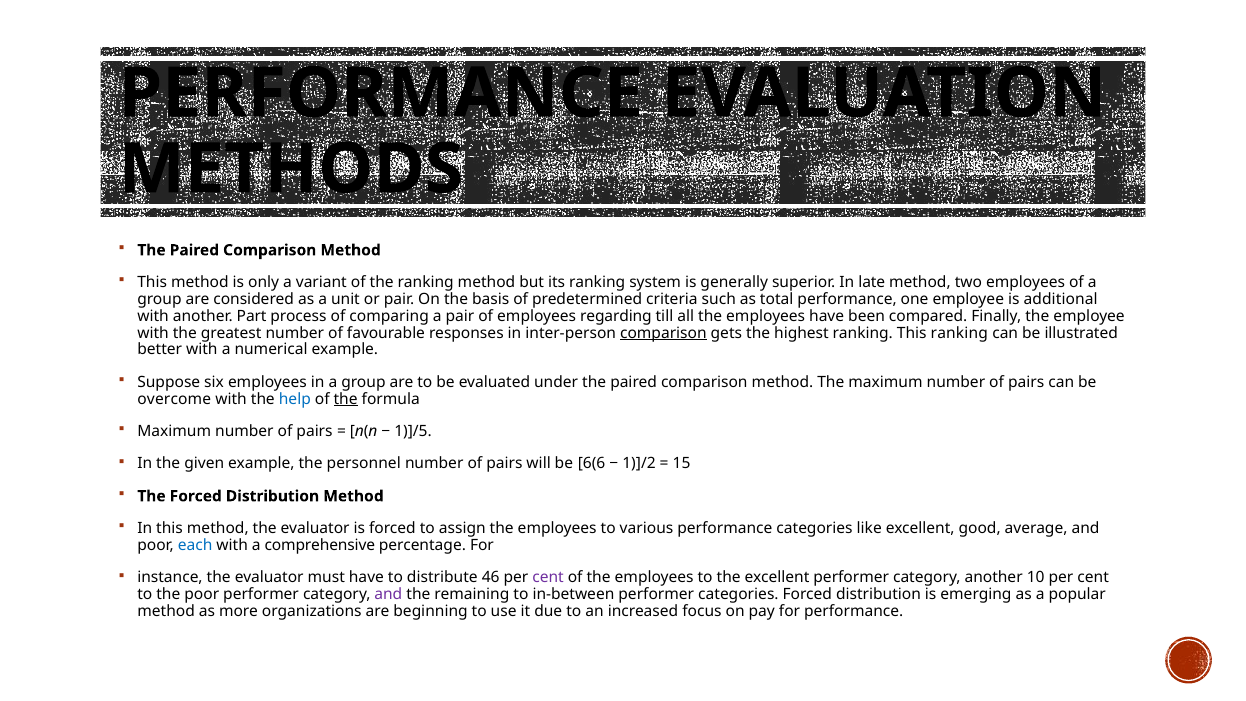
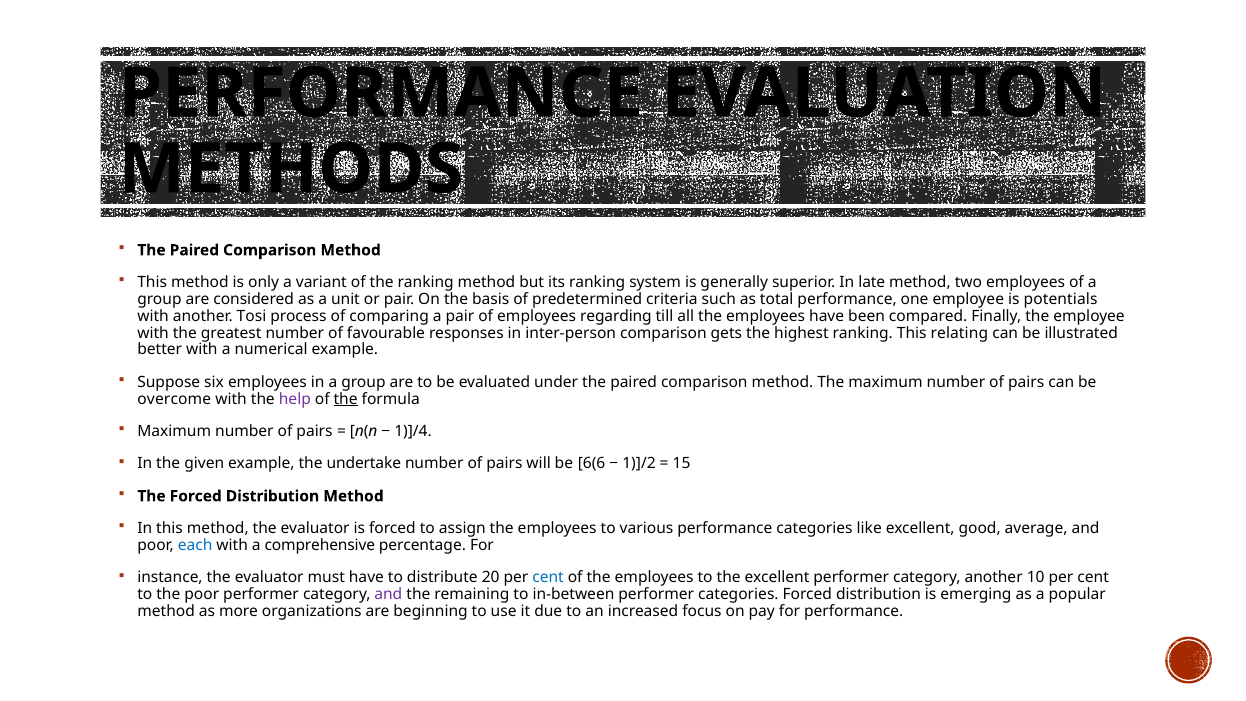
additional: additional -> potentials (1061, 299)
Part: Part -> Tosi (252, 316)
comparison underline: present -> none (663, 333)
This ranking: ranking -> relating (959, 333)
help colour: blue -> purple (295, 399)
1)]/5: 1)]/5 -> 1)]/4 (413, 431)
personnel: personnel -> undertake (364, 464)
46: 46 -> 20 (491, 578)
cent colour: purple -> blue (548, 578)
